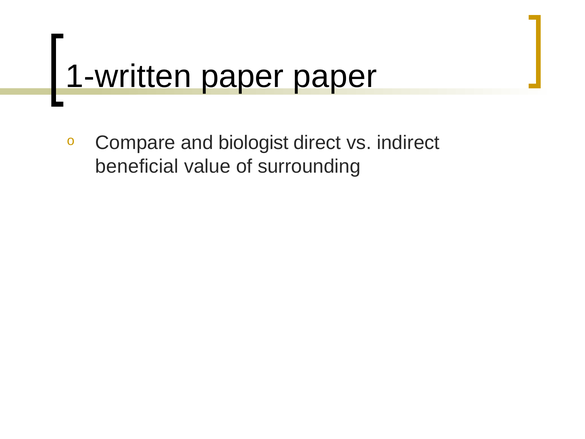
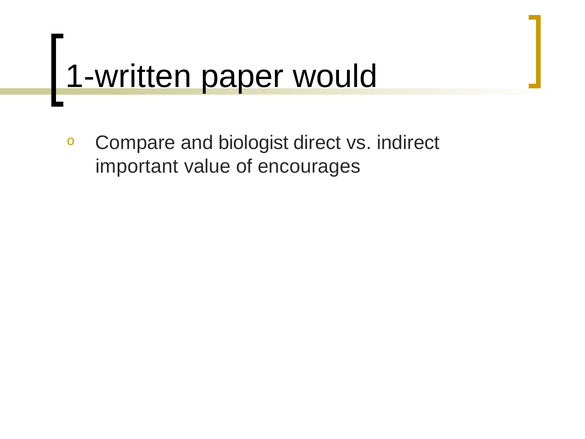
paper paper: paper -> would (335, 76)
beneficial: beneficial -> important (137, 166)
surrounding: surrounding -> encourages (309, 166)
